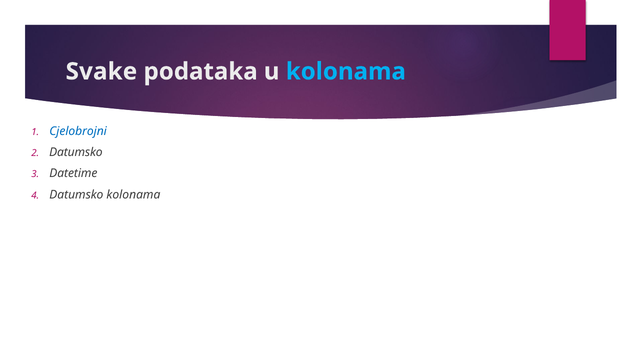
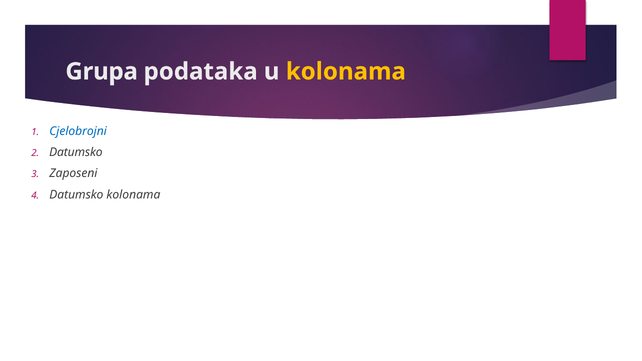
Svake: Svake -> Grupa (102, 72)
kolonama colour: light blue -> yellow (346, 72)
Datetime: Datetime -> Zaposeni (73, 173)
